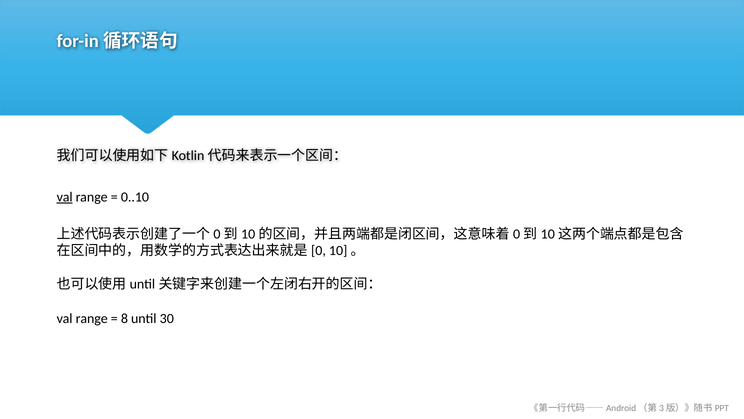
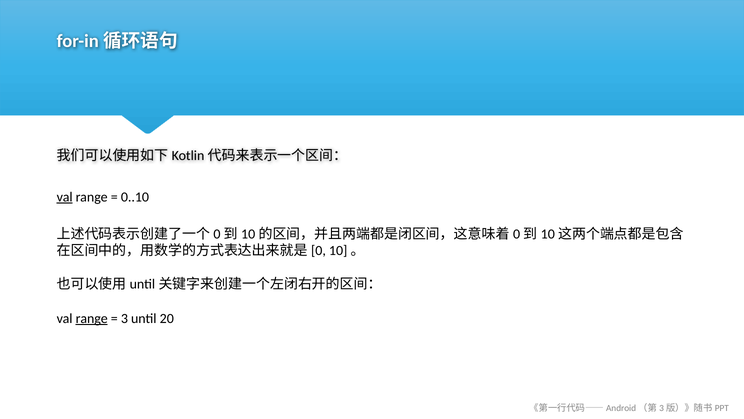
range underline: none -> present (92, 318)
8: 8 -> 3 (124, 318)
30: 30 -> 20 (167, 318)
